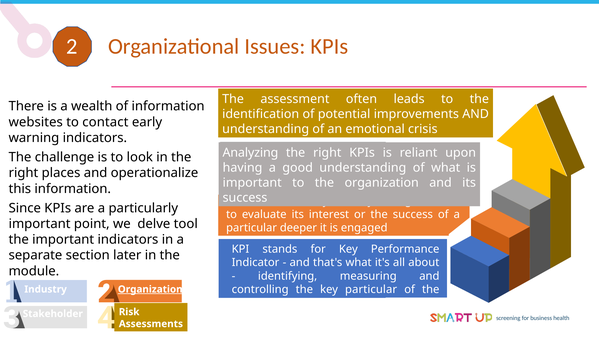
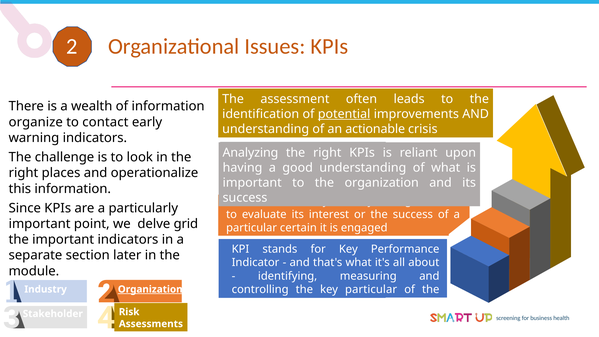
potential underline: none -> present (344, 114)
websites: websites -> organize (36, 122)
emotional: emotional -> actionable (375, 129)
tool: tool -> grid (186, 224)
deeper: deeper -> certain (298, 228)
